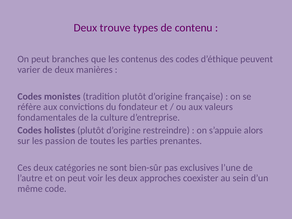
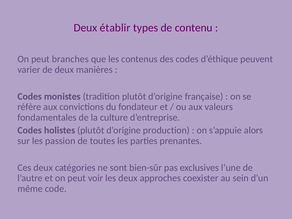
trouve: trouve -> établir (115, 28)
restreindre: restreindre -> production (166, 130)
